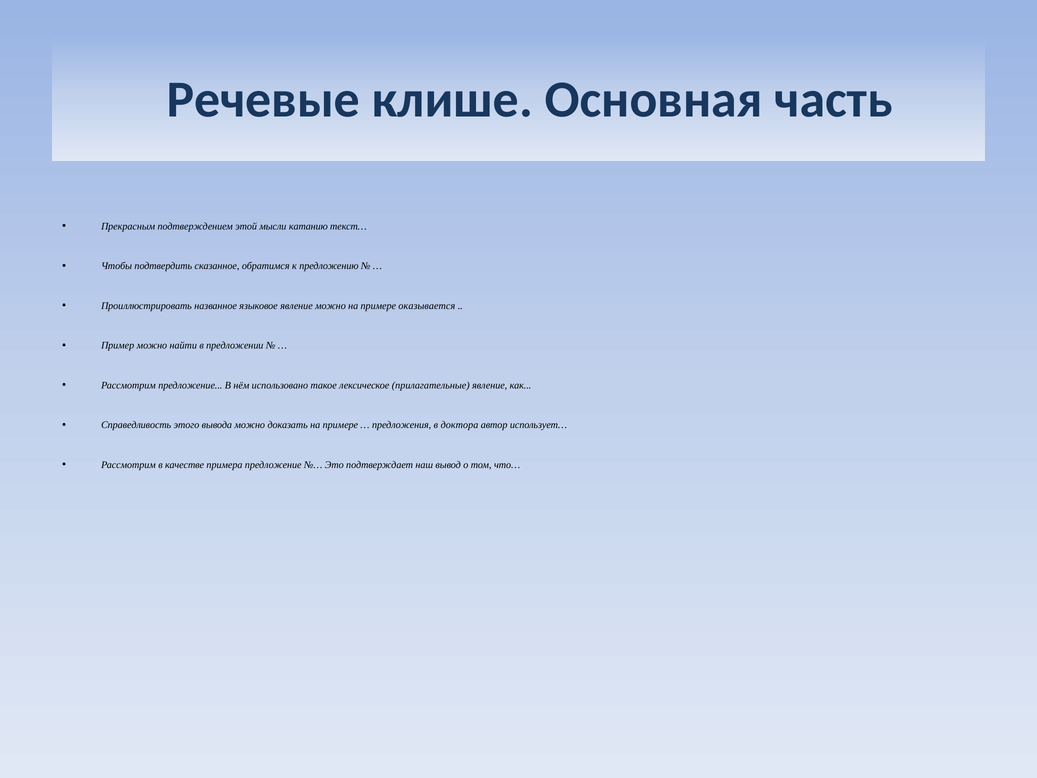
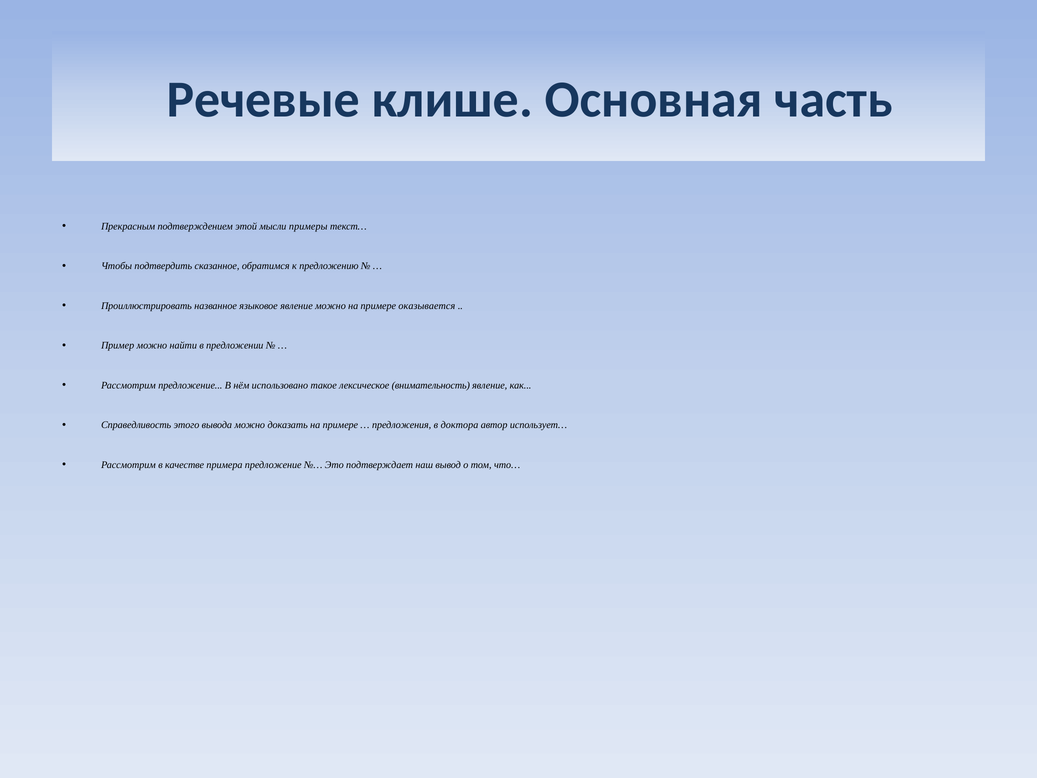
катанию: катанию -> примеры (308, 226)
прилагательные: прилагательные -> внимательность (431, 385)
